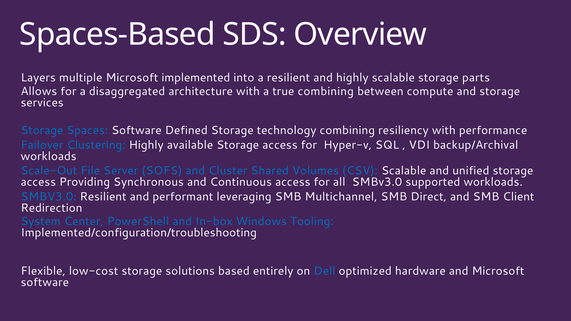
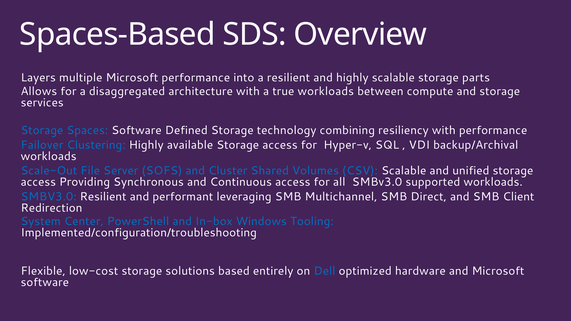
Microsoft implemented: implemented -> performance (196, 78)
true combining: combining -> workloads (326, 91)
